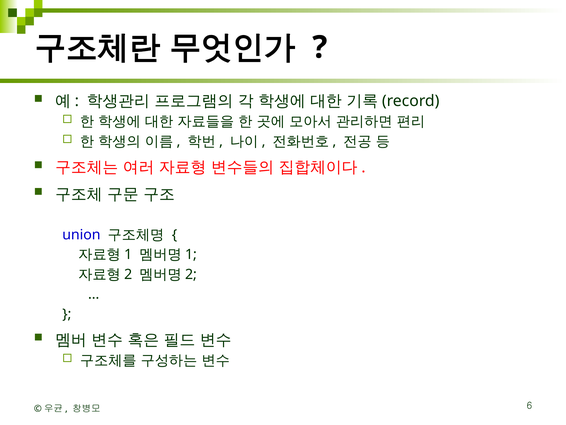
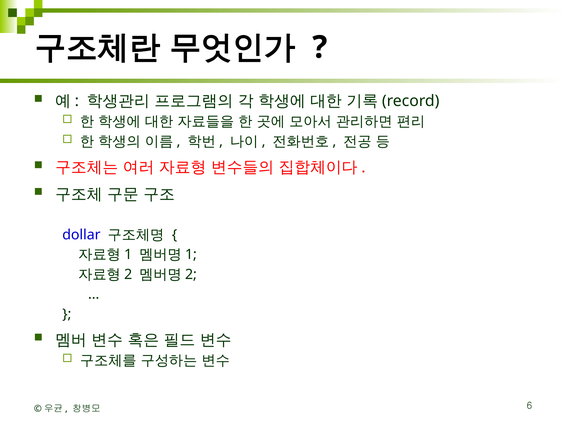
union: union -> dollar (81, 234)
